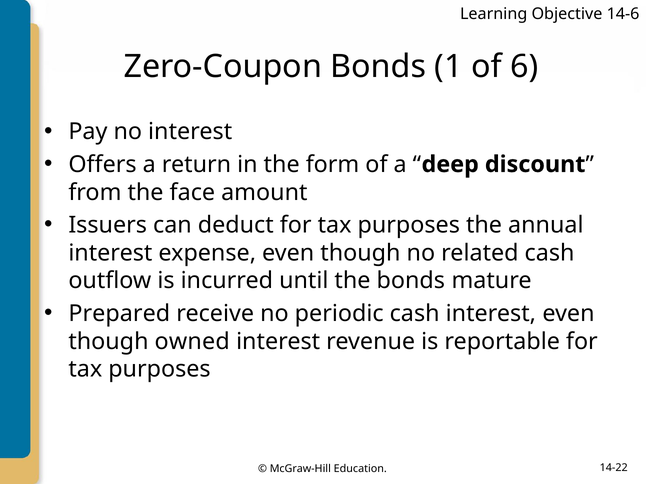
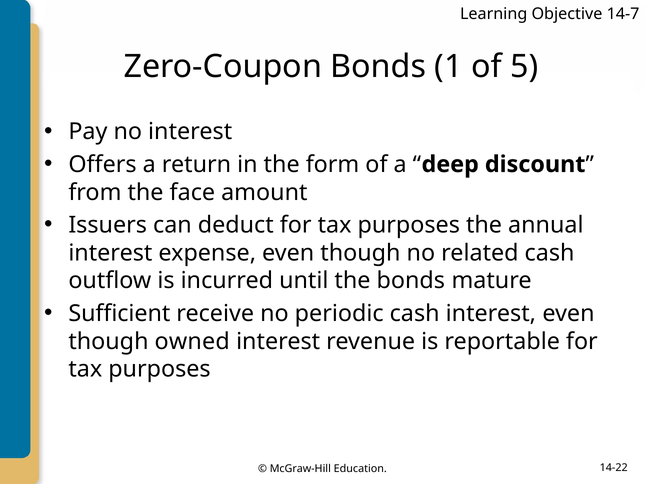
14-6: 14-6 -> 14-7 (623, 14)
6: 6 -> 5 (524, 67)
Prepared: Prepared -> Sufficient (119, 314)
